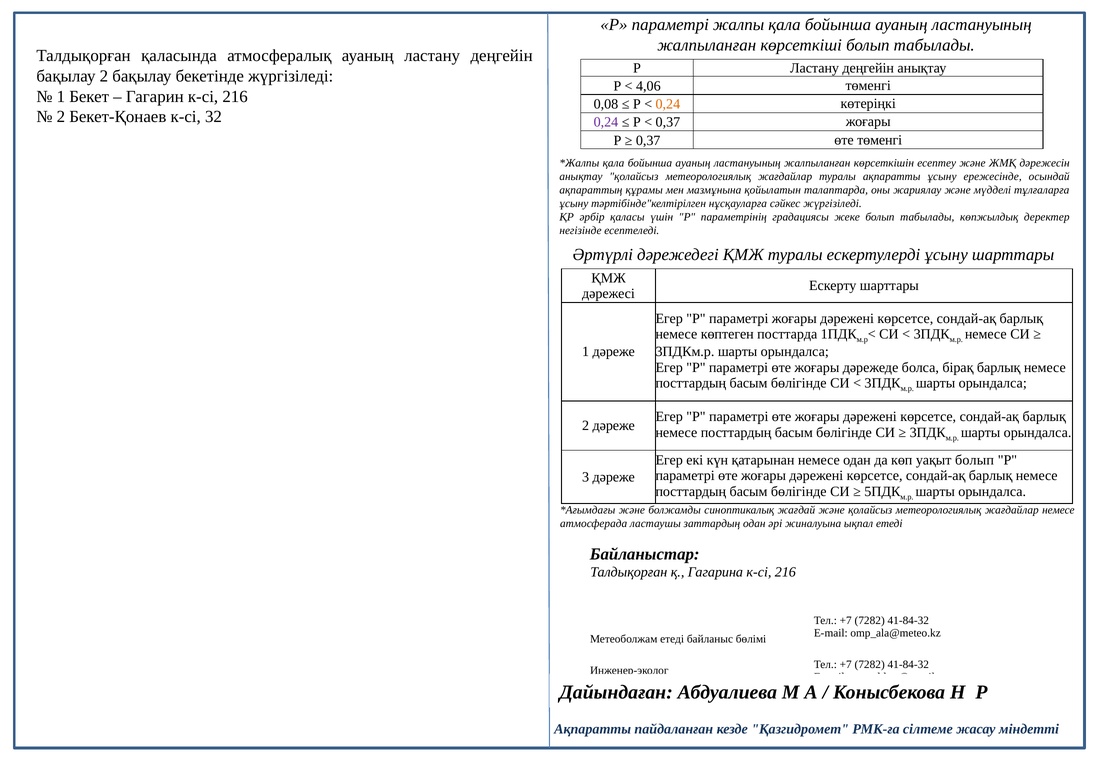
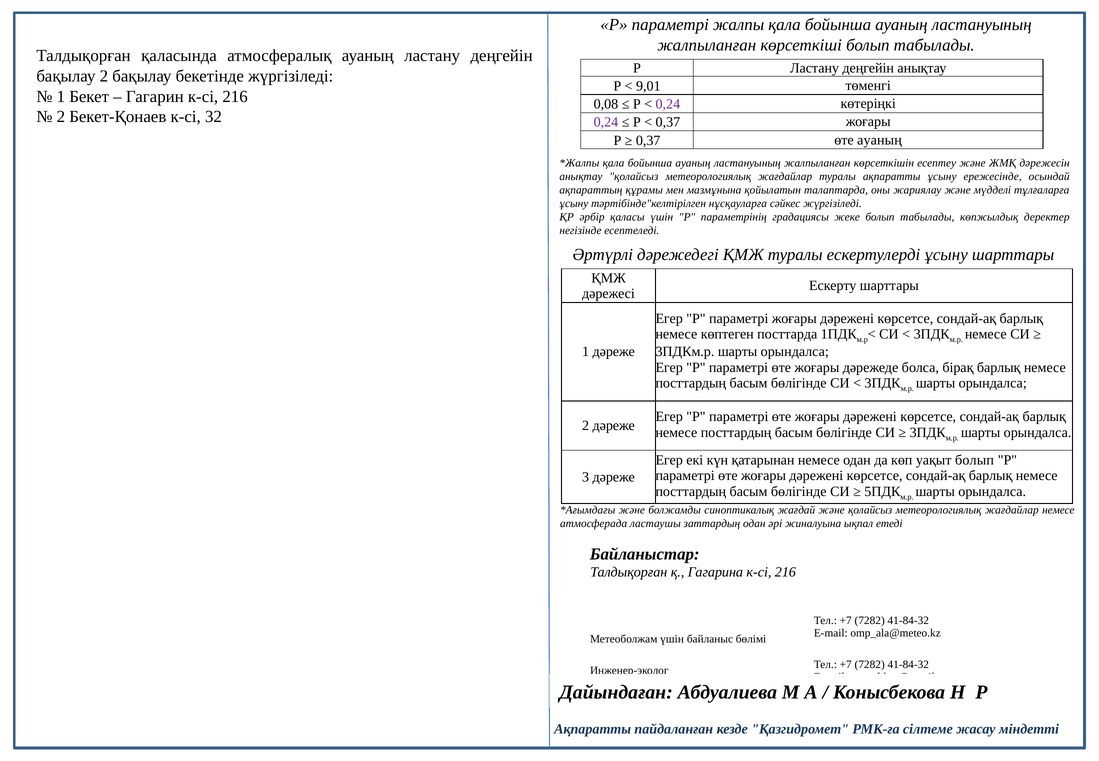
4,06: 4,06 -> 9,01 (648, 86)
0,24 colour: orange -> purple (668, 104)
өте төменгі: төменгі -> ауаның (880, 140)
Метеоболжам етеді: етеді -> үшін (672, 639)
